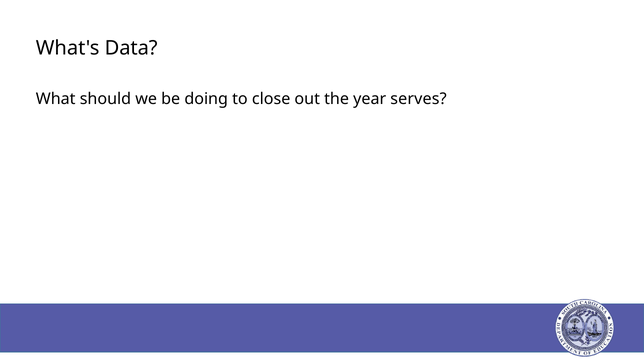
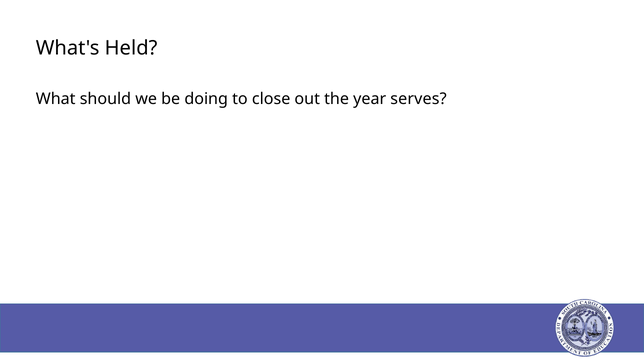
Data: Data -> Held (131, 48)
